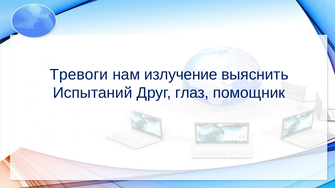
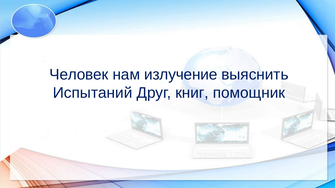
Тревоги: Тревоги -> Человек (79, 75)
глаз: глаз -> книг (192, 93)
